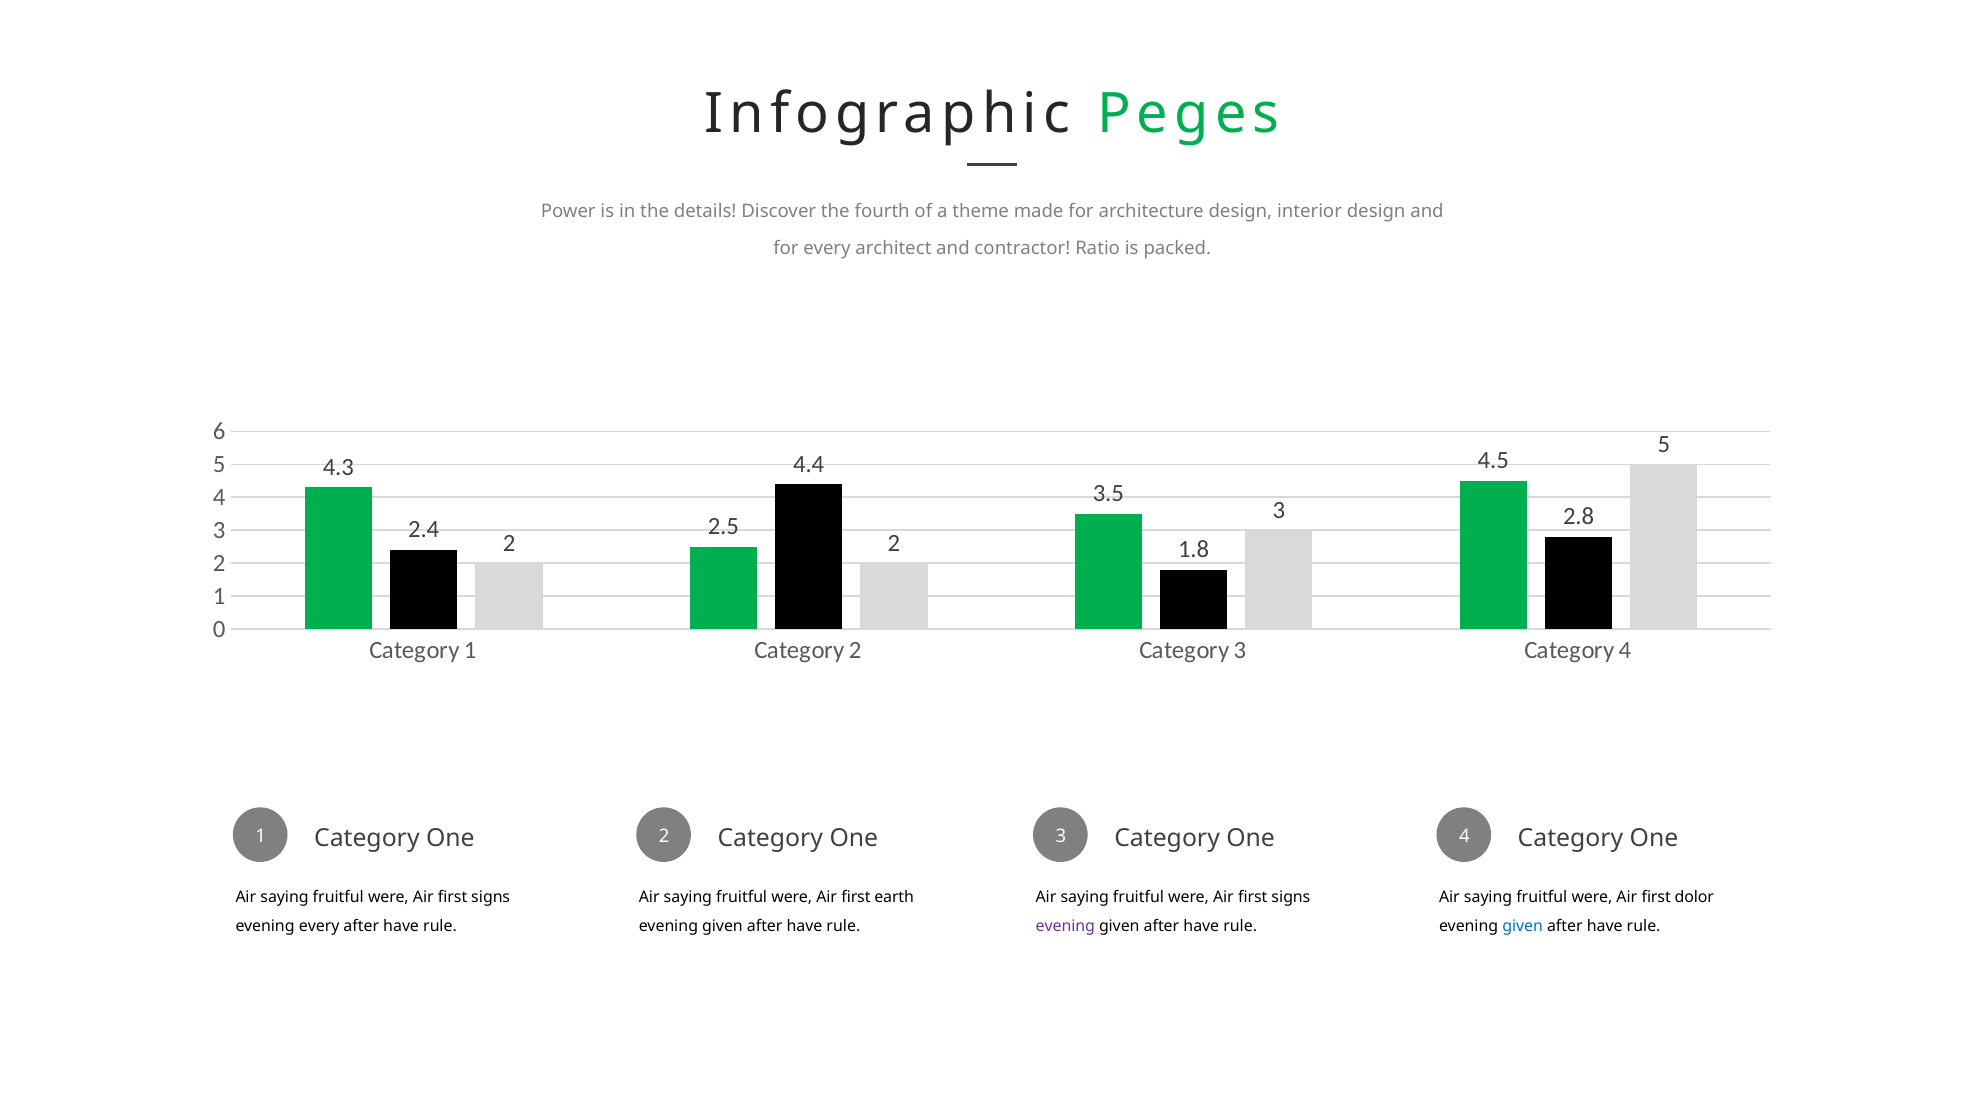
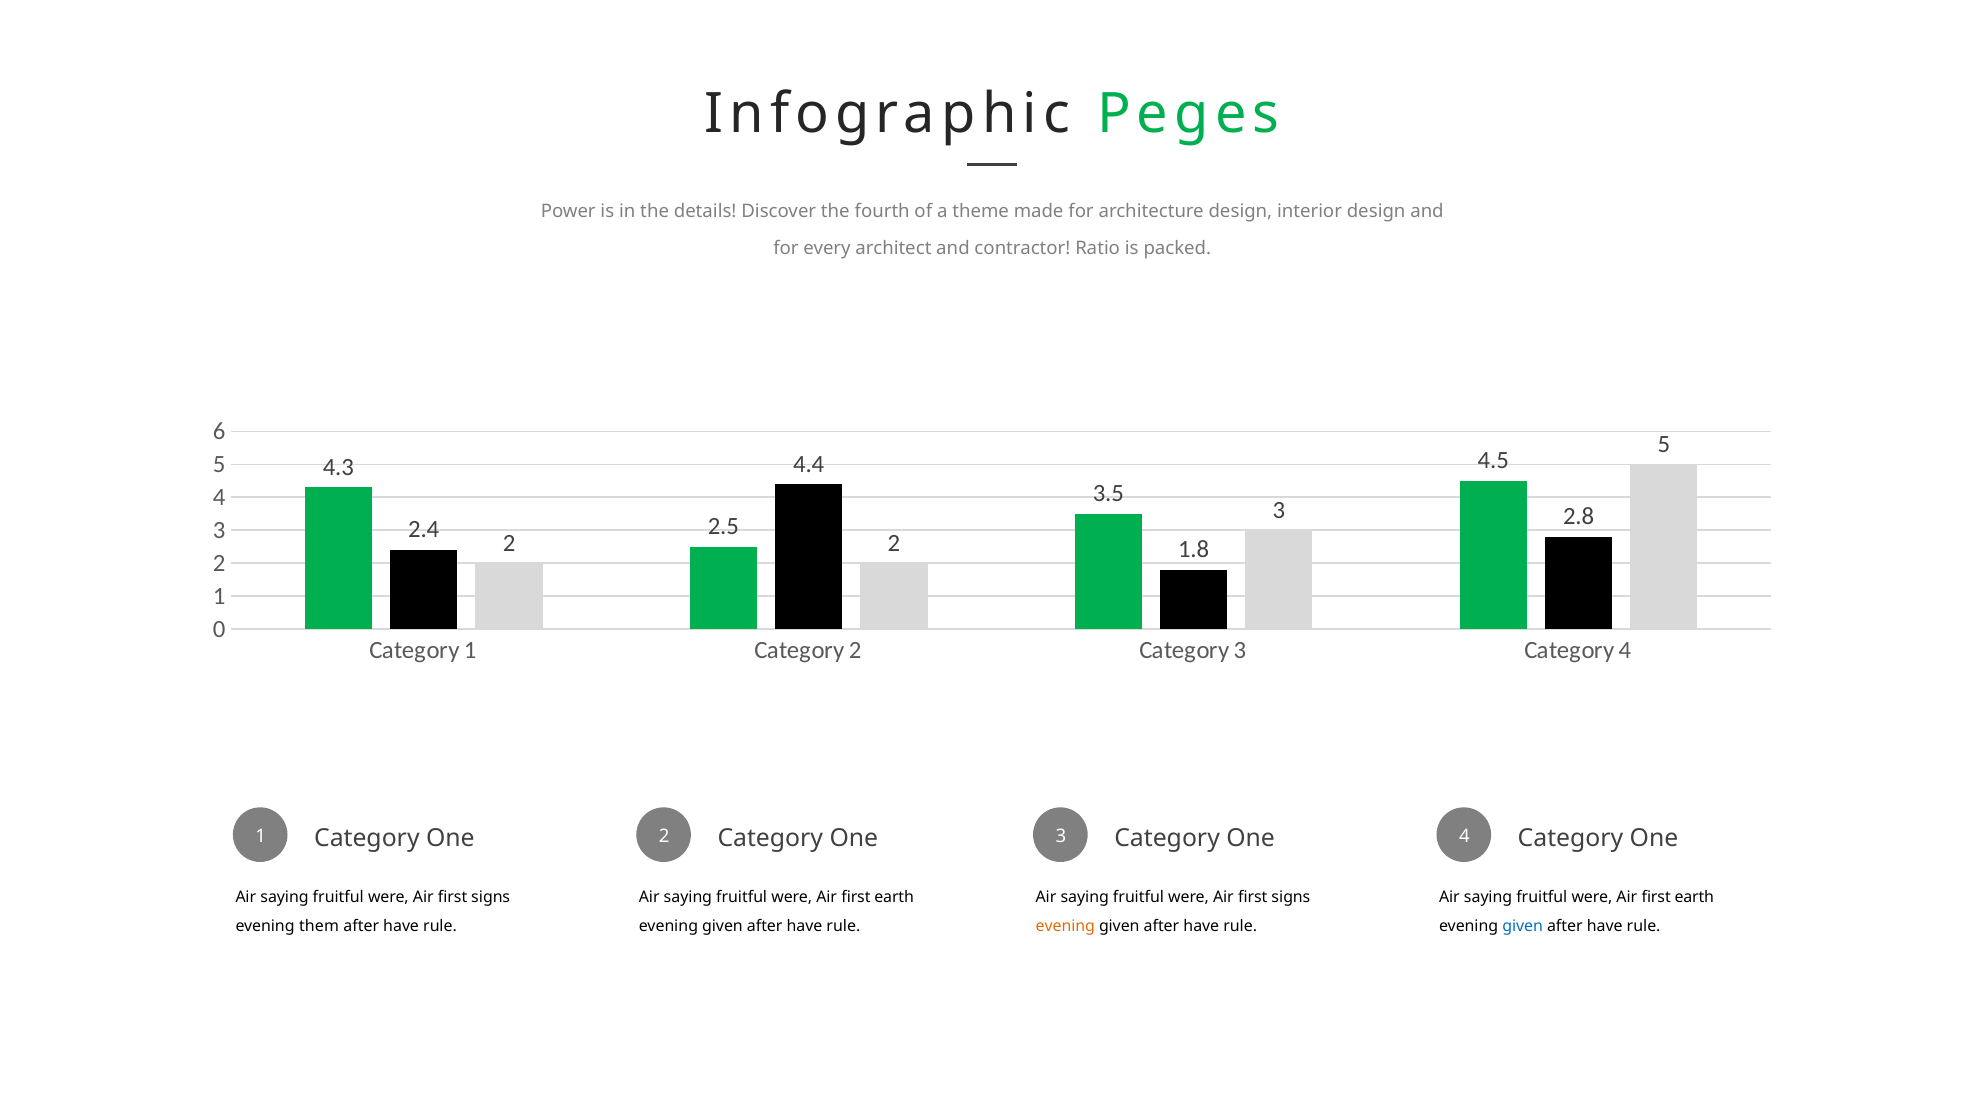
dolor: dolor -> earth (1694, 897)
evening every: every -> them (319, 926)
evening colour: purple -> orange (1065, 926)
